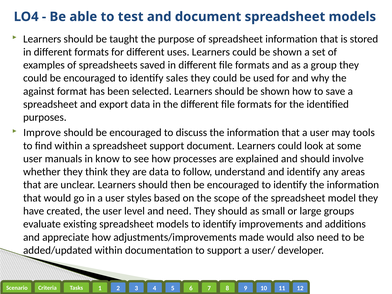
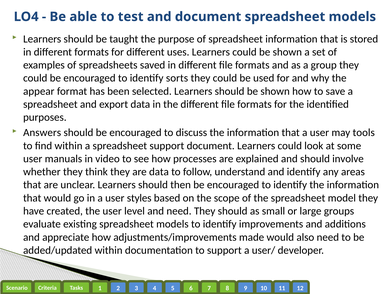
sales: sales -> sorts (177, 78)
against: against -> appear (39, 91)
Improve: Improve -> Answers (42, 133)
know: know -> video (108, 159)
